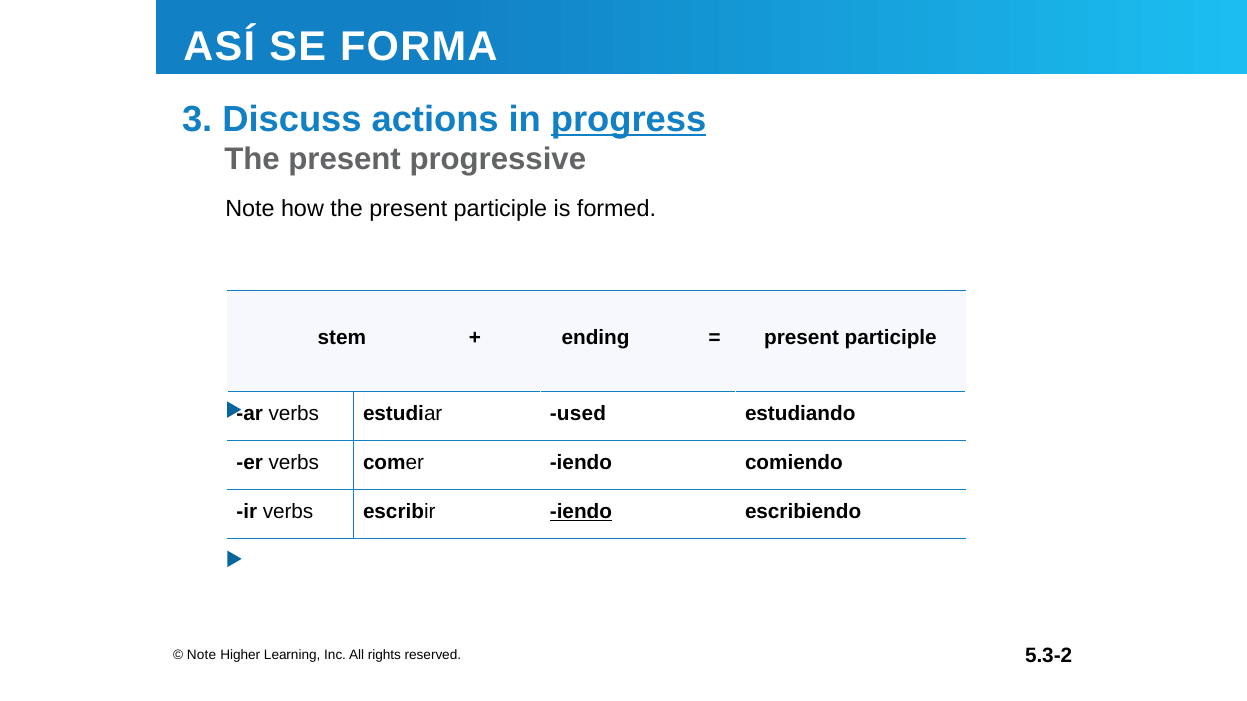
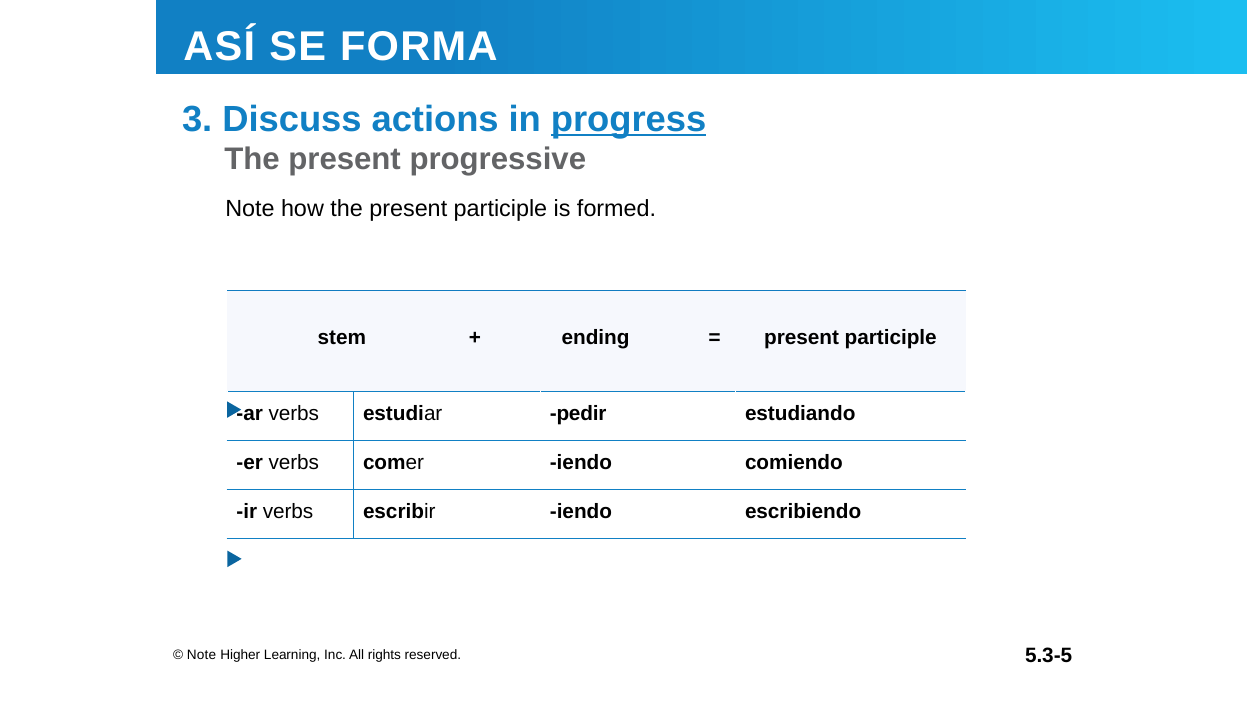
used: used -> pedir (578, 414)
iendo underline: present -> none (581, 512)
5.3-2: 5.3-2 -> 5.3-5 (1049, 656)
